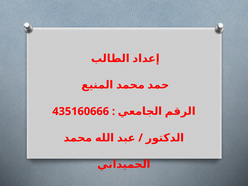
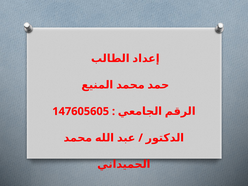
435160666: 435160666 -> 147605605 (81, 111)
